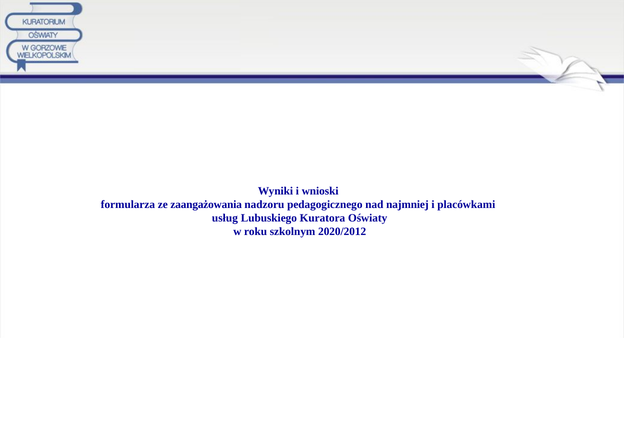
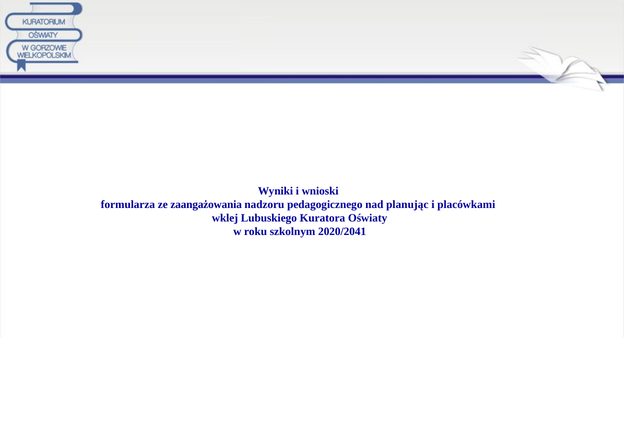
najmniej: najmniej -> planując (407, 205)
usług: usług -> wklej (225, 218)
2020/2012: 2020/2012 -> 2020/2041 (342, 232)
